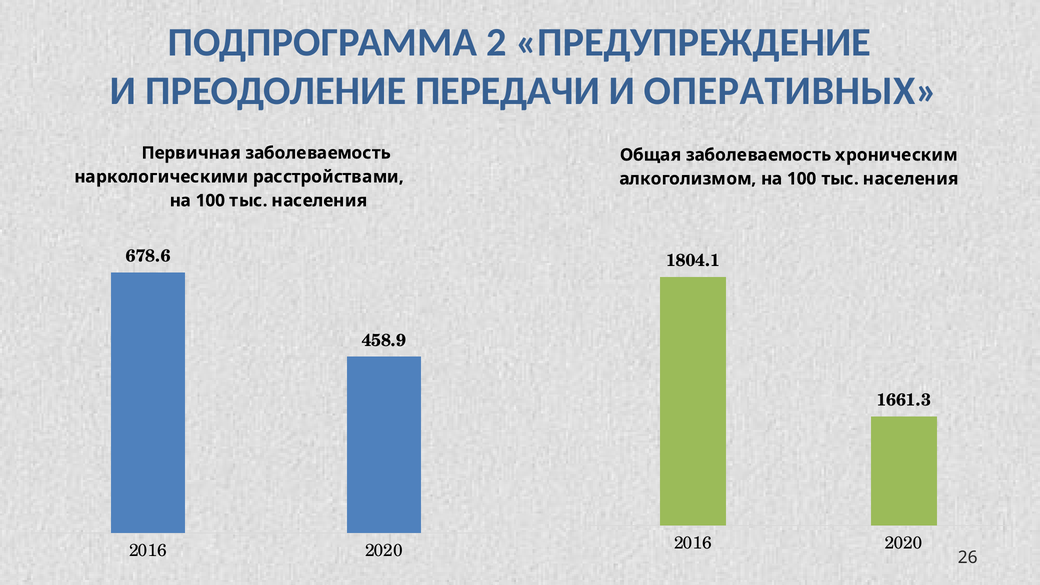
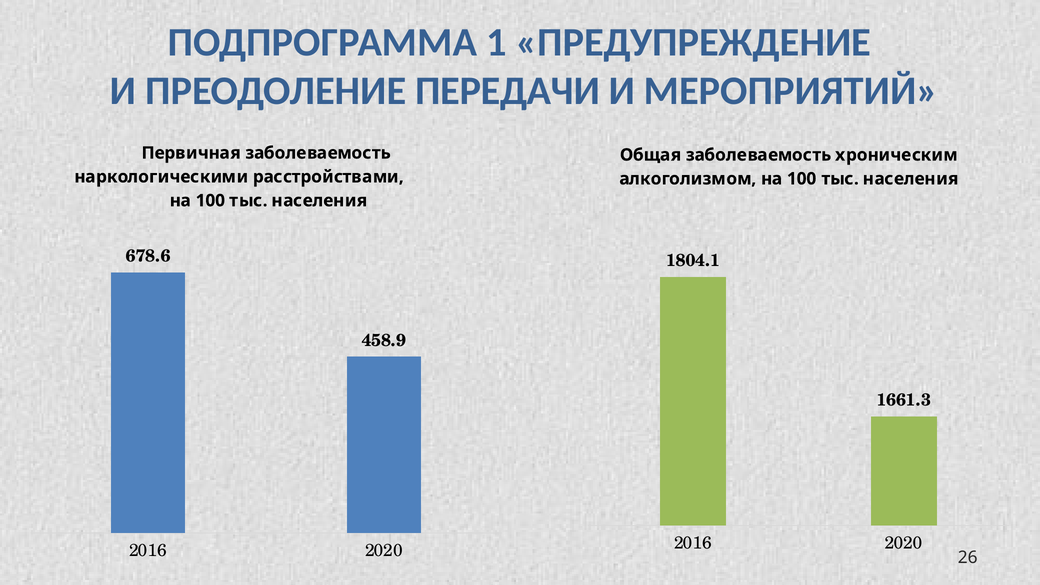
2: 2 -> 1 (496, 43)
ОПЕРАТИВНЫХ: ОПЕРАТИВНЫХ -> МЕРОПРИЯТИЙ (791, 91)
